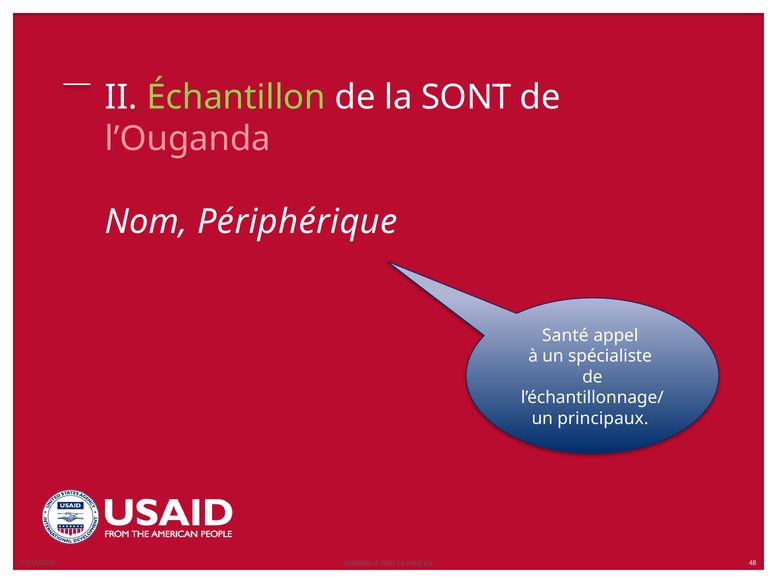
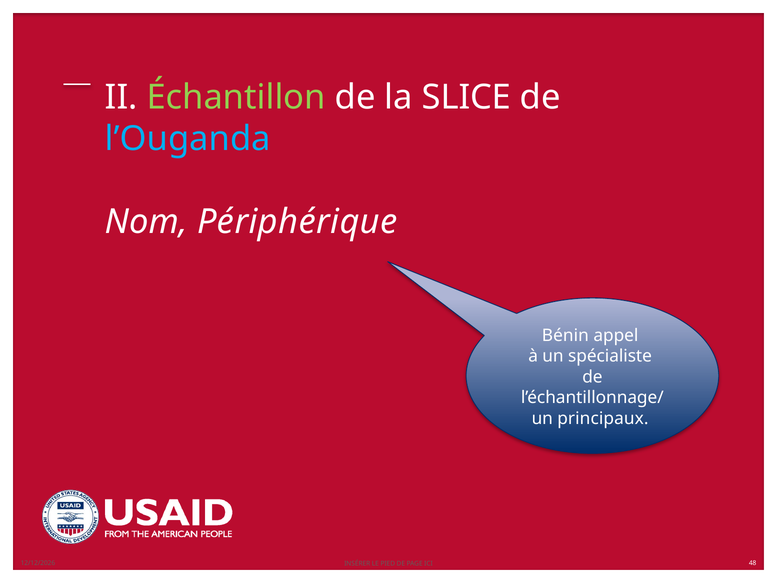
SONT: SONT -> SLICE (466, 97)
l’Ouganda colour: pink -> light blue (188, 139)
Santé: Santé -> Bénin (565, 335)
